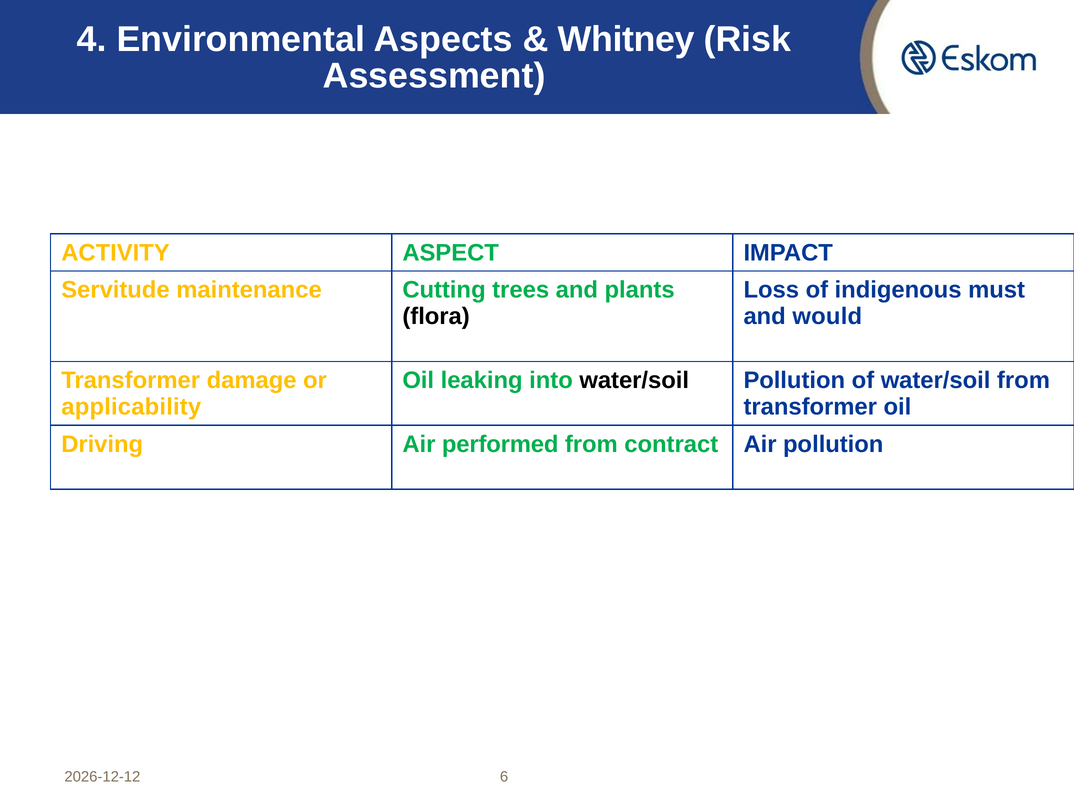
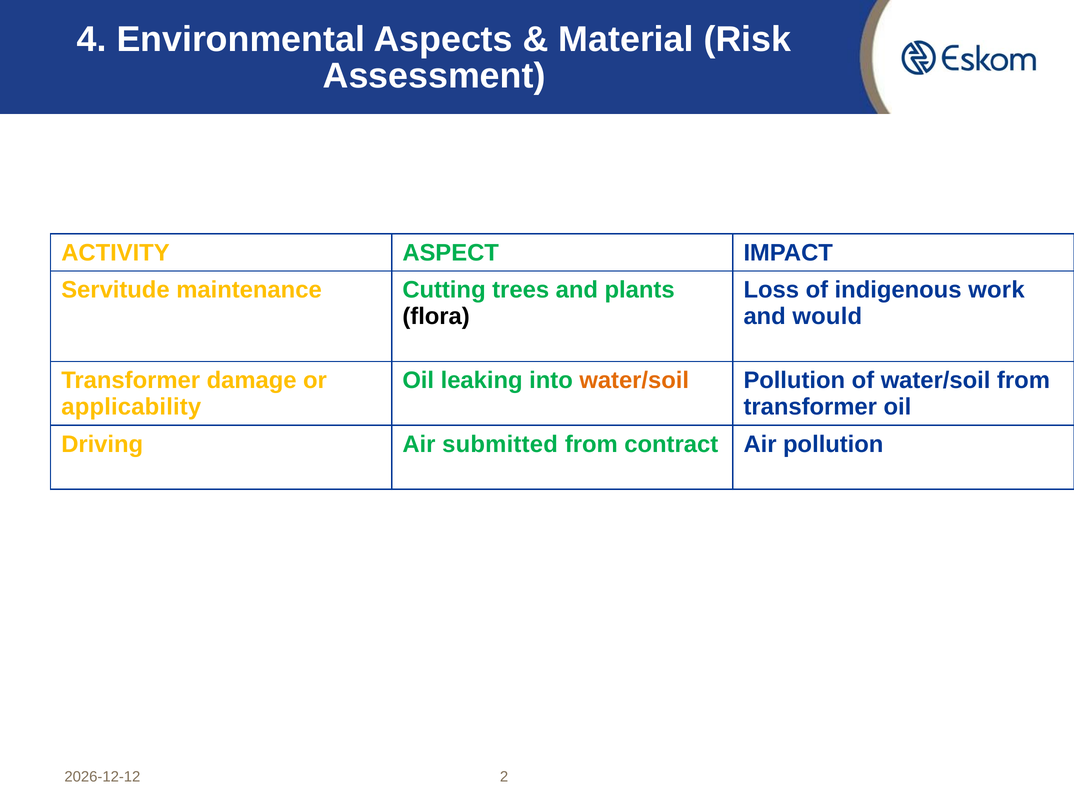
Whitney: Whitney -> Material (626, 40)
must: must -> work (996, 290)
water/soil colour: black -> orange (634, 380)
performed: performed -> submitted (500, 444)
6: 6 -> 2 (504, 776)
